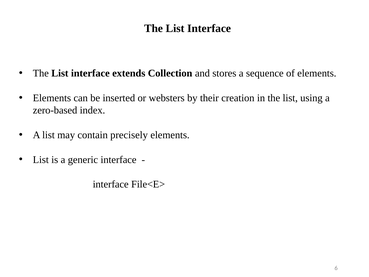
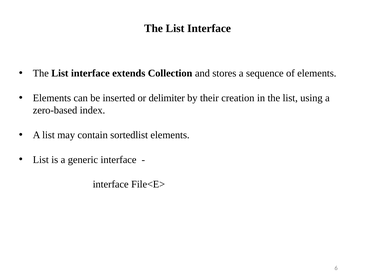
websters: websters -> delimiter (167, 98)
precisely: precisely -> sortedlist (129, 135)
